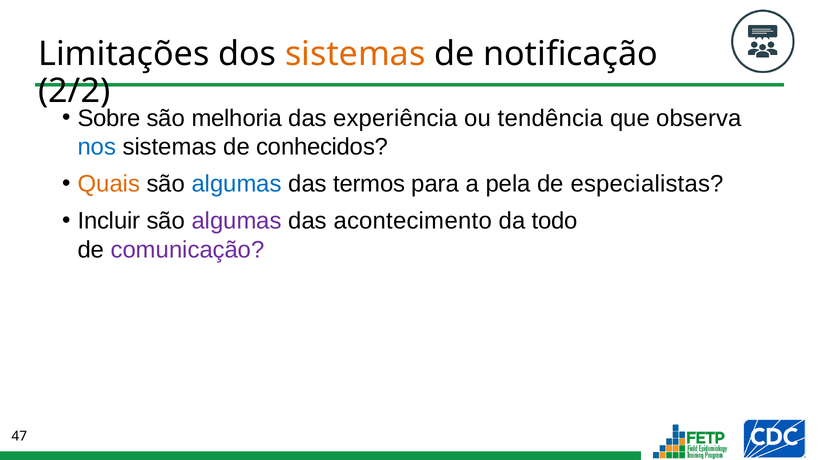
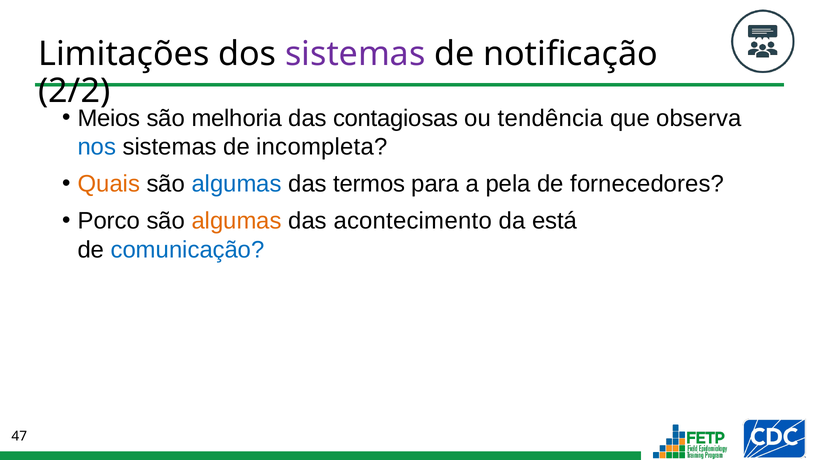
sistemas colour: orange -> purple (355, 54)
Sobre: Sobre -> Meios (109, 118)
experiência: experiência -> contagiosas (396, 118)
conhecidos: conhecidos -> incompleta (322, 147)
especialistas: especialistas -> fornecedores (647, 184)
Incluir: Incluir -> Porco (109, 221)
algumas colour: purple -> orange (237, 221)
todo: todo -> está (555, 221)
comunicação colour: purple -> blue (188, 250)
